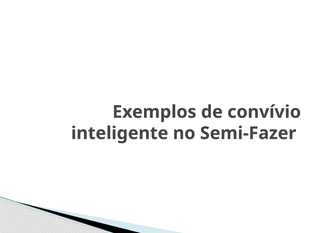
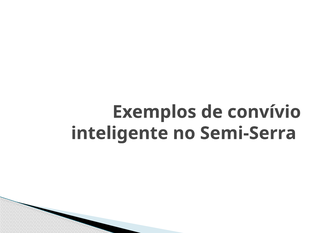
Semi-Fazer: Semi-Fazer -> Semi-Serra (248, 133)
